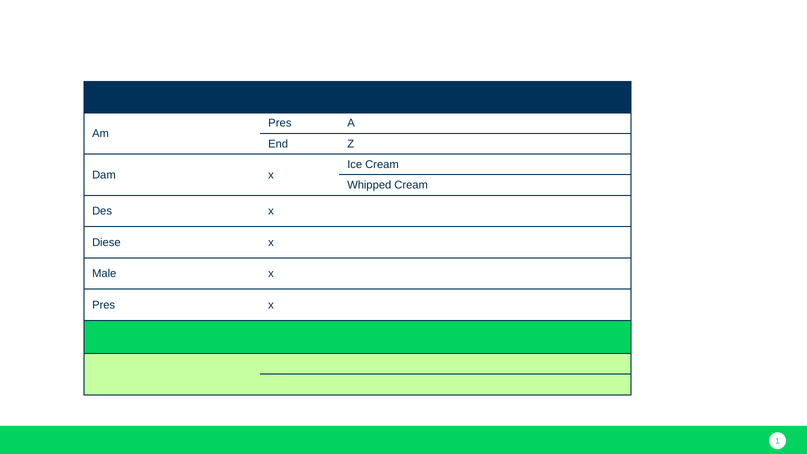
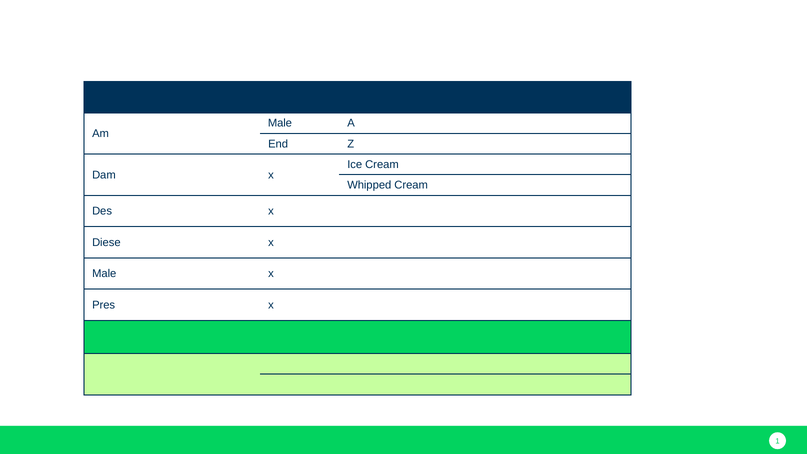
Pres: Pres -> Male (280, 123)
